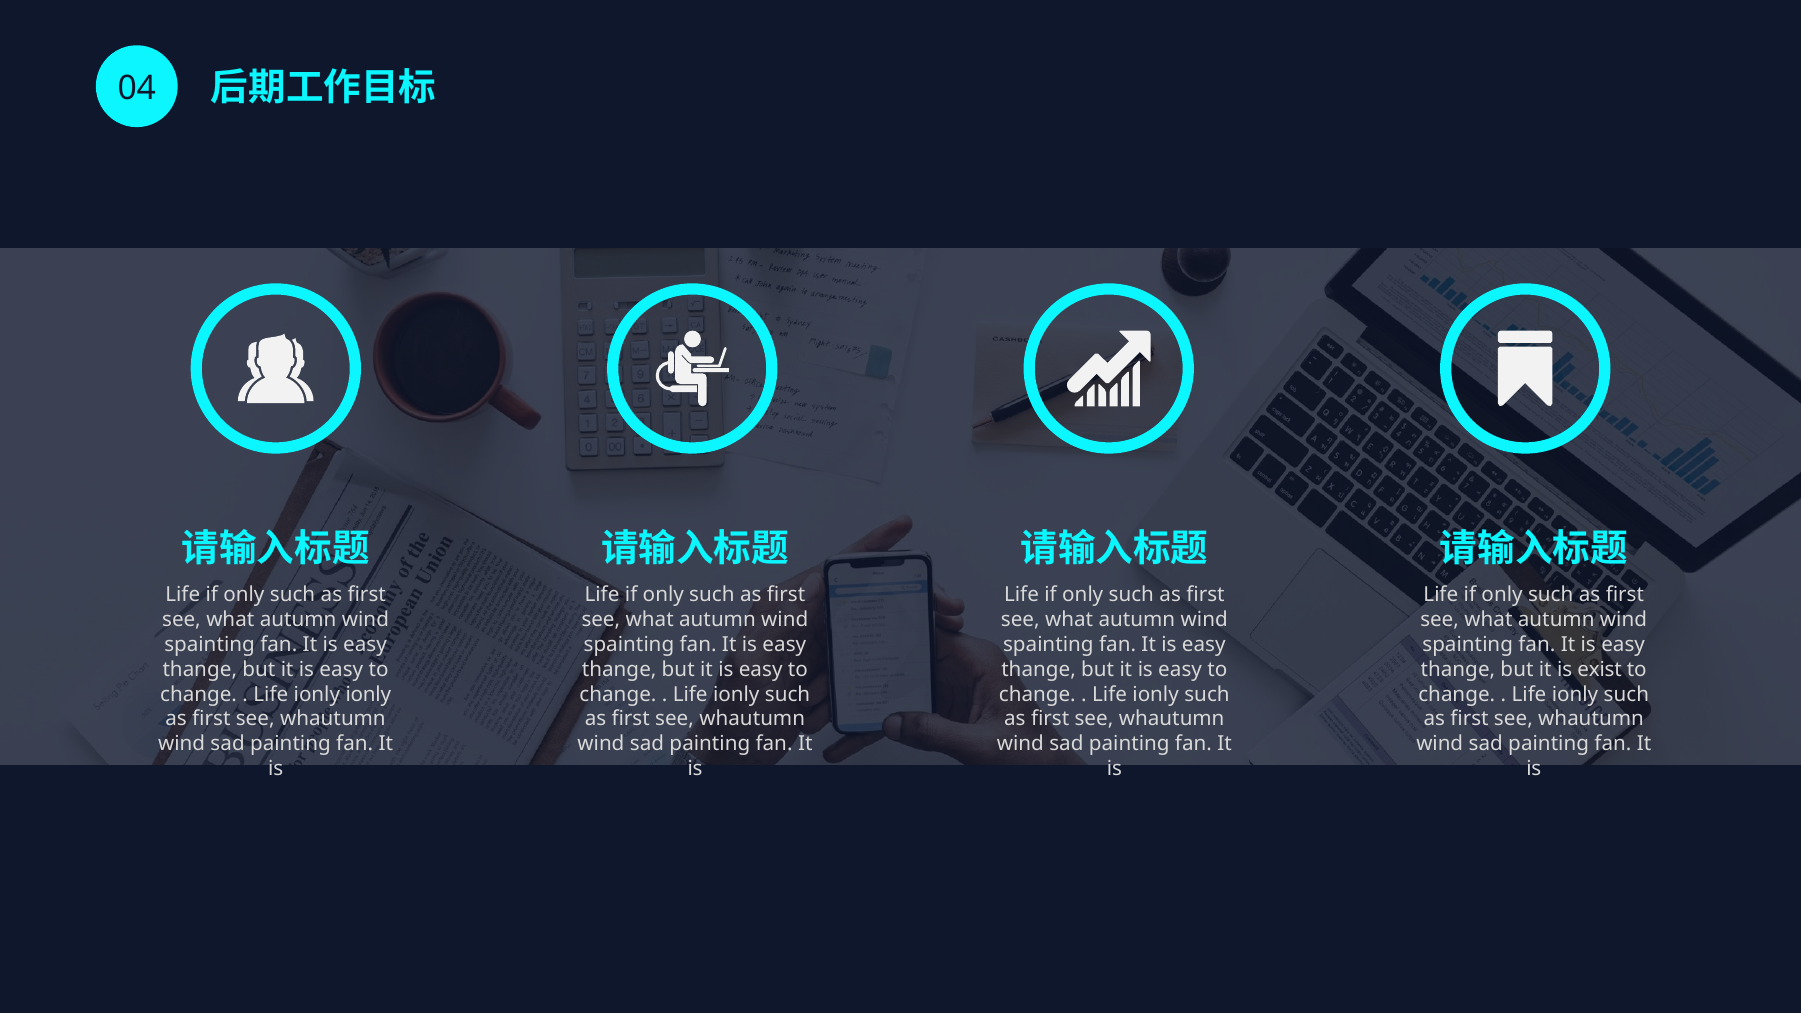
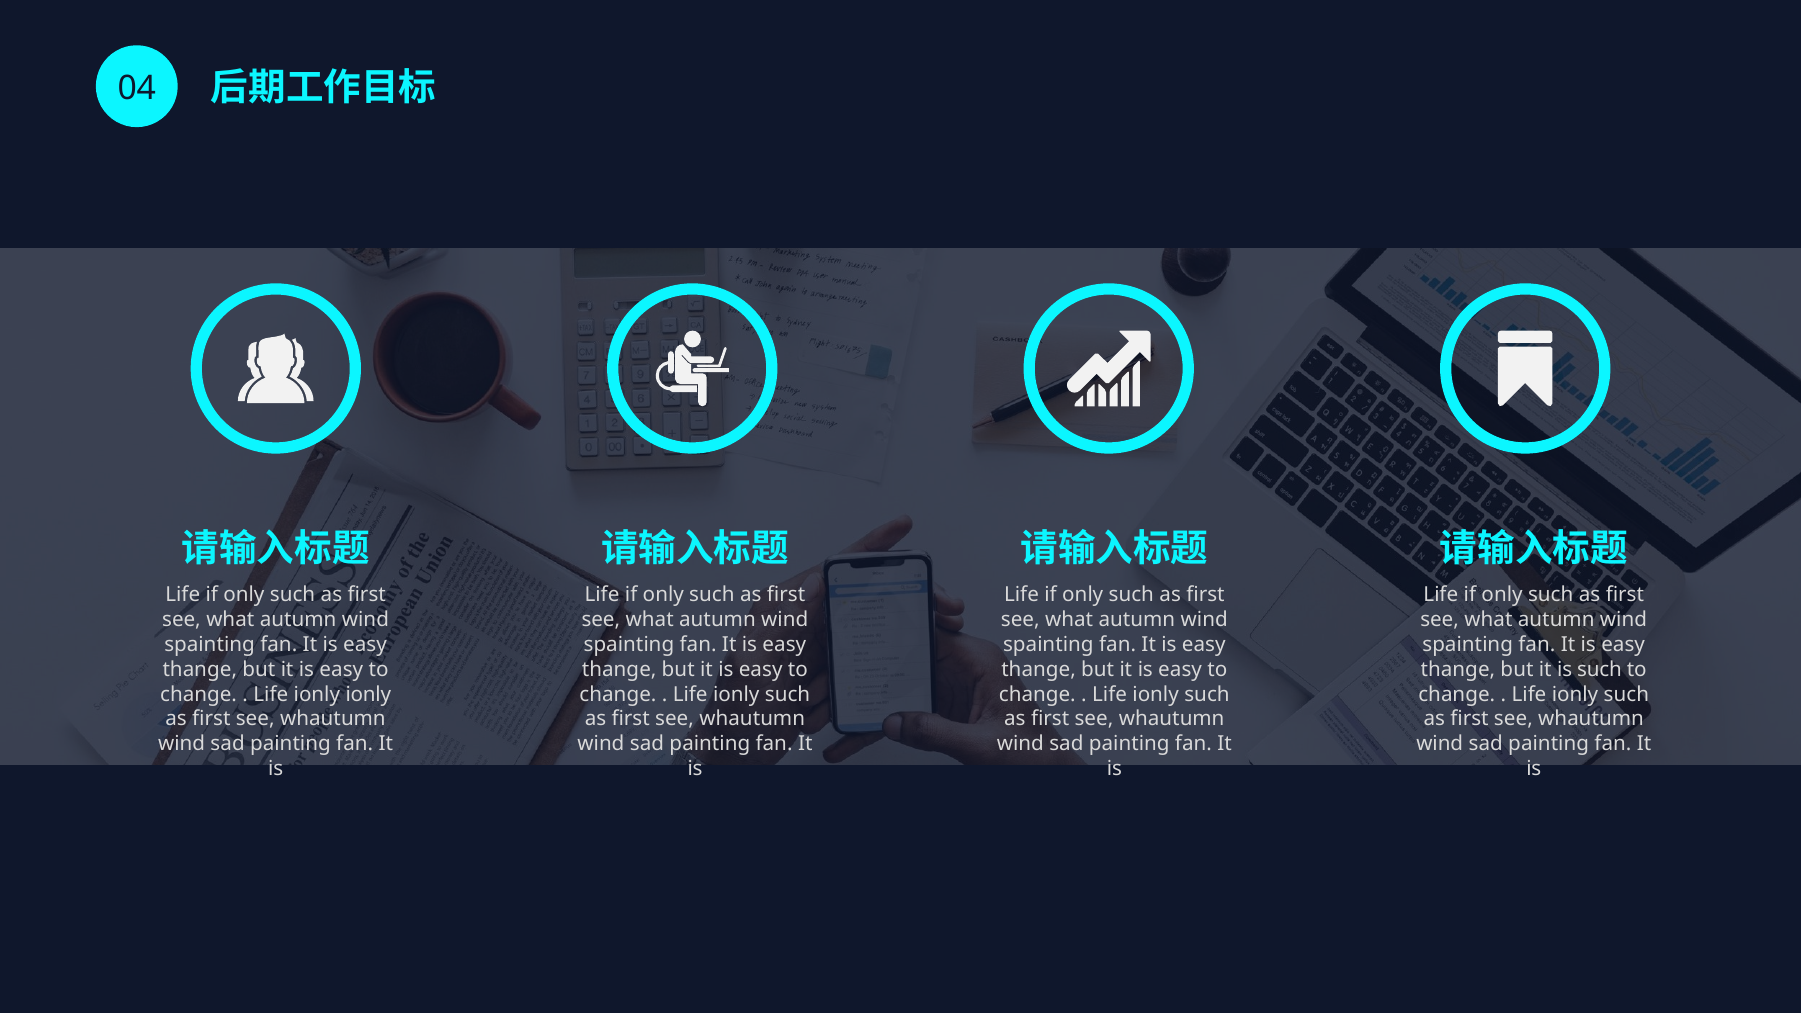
is exist: exist -> such (1600, 669)
